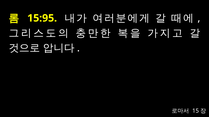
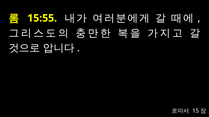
15:95: 15:95 -> 15:55 (42, 18)
